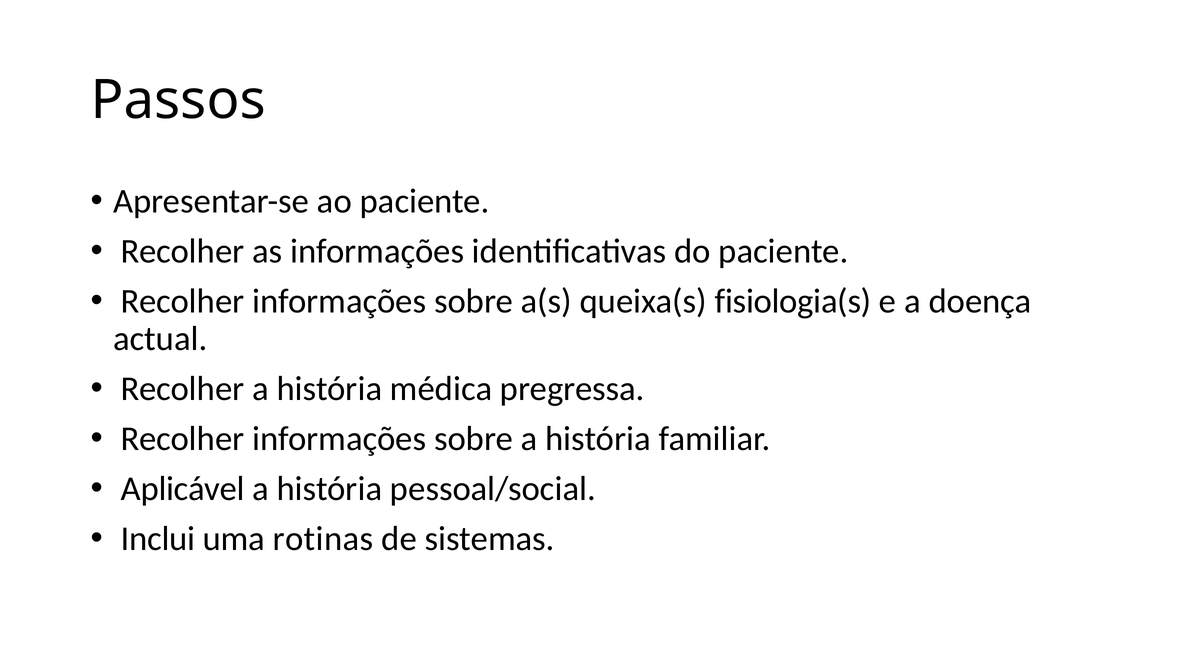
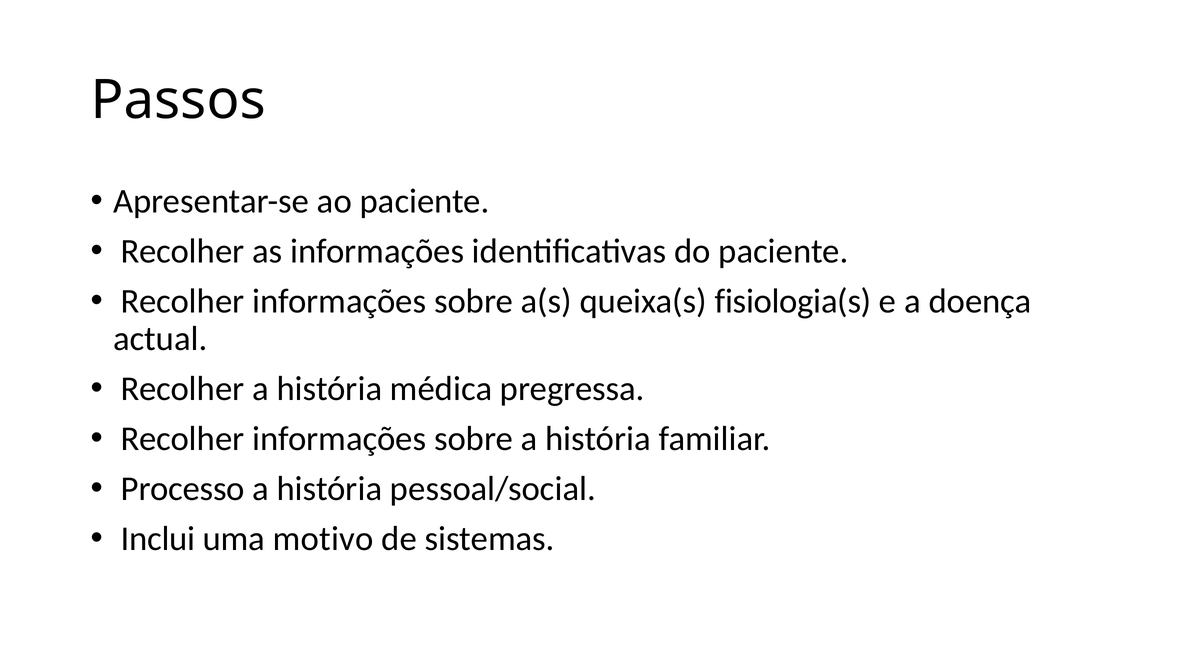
Aplicável: Aplicável -> Processo (183, 489)
rotinas: rotinas -> motivo (323, 539)
